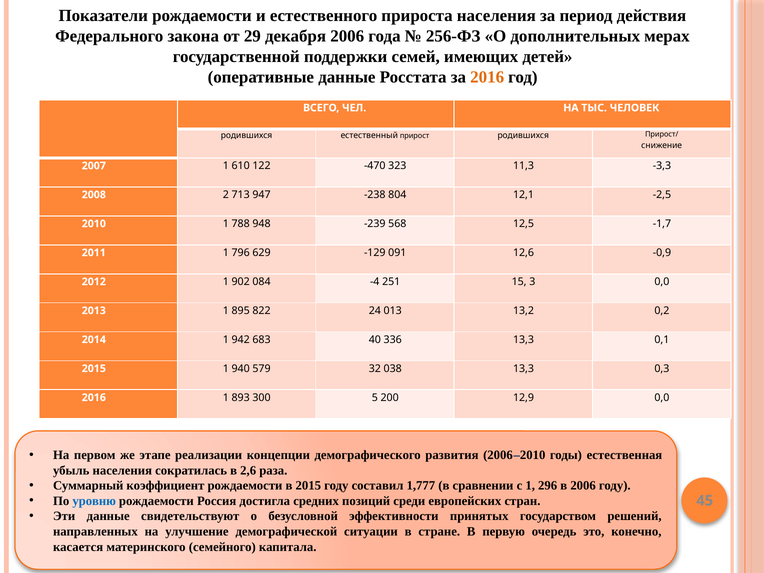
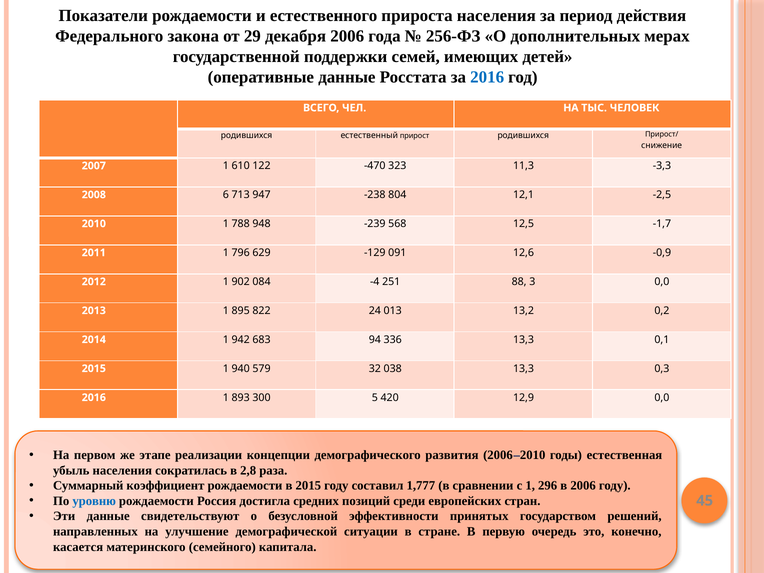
2016 colour: orange -> blue (487, 77)
2: 2 -> 6 (226, 195)
15: 15 -> 88 (519, 282)
40: 40 -> 94 (375, 340)
200: 200 -> 420 (390, 398)
2,6: 2,6 -> 2,8 (248, 470)
